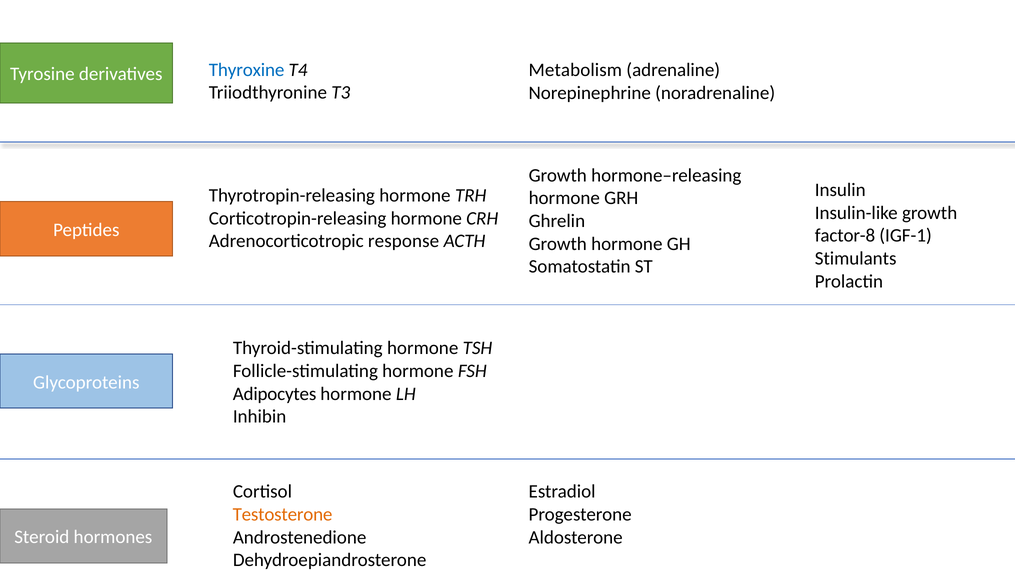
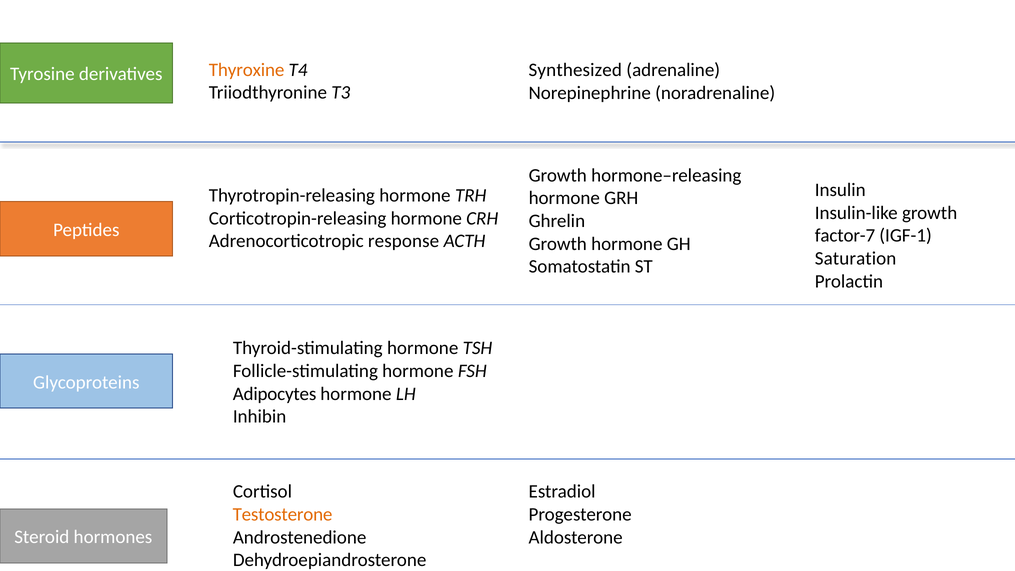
Thyroxine colour: blue -> orange (247, 70)
Metabolism: Metabolism -> Synthesized (575, 70)
factor-8: factor-8 -> factor-7 (845, 236)
Stimulants: Stimulants -> Saturation (856, 258)
